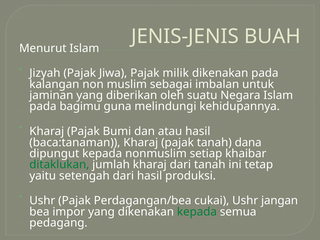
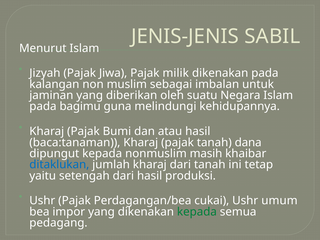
BUAH: BUAH -> SABIL (272, 36)
setiap: setiap -> masih (206, 154)
ditaklukan colour: green -> blue (59, 165)
jangan: jangan -> umum (279, 201)
